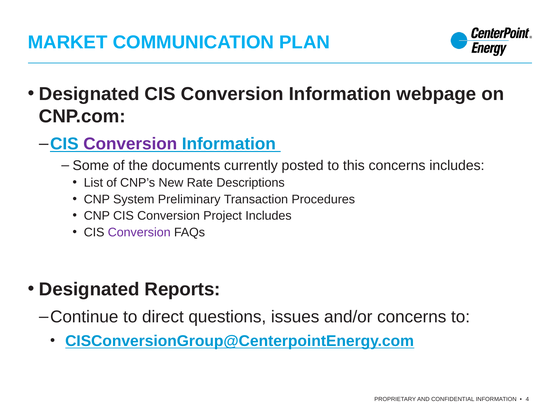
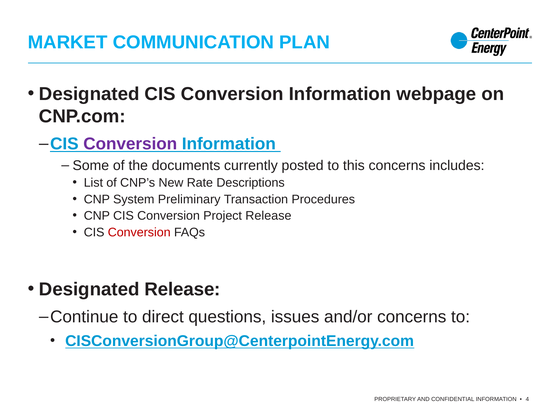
Project Includes: Includes -> Release (268, 216)
Conversion colour: purple -> red (139, 232)
Designated Reports: Reports -> Release (183, 289)
